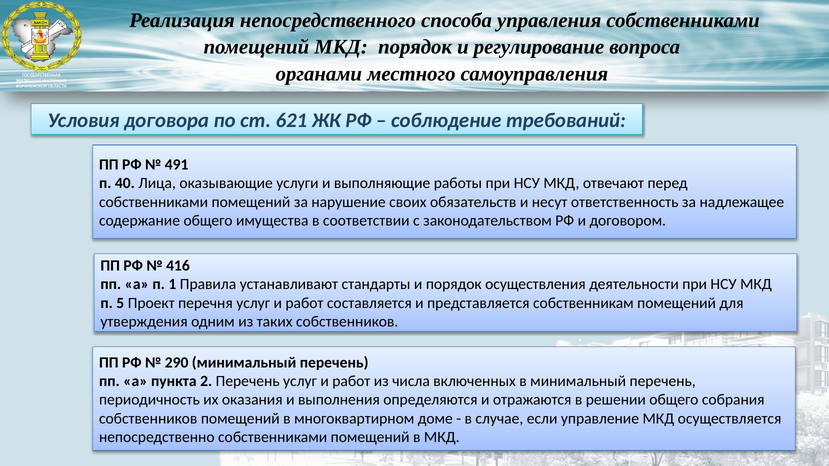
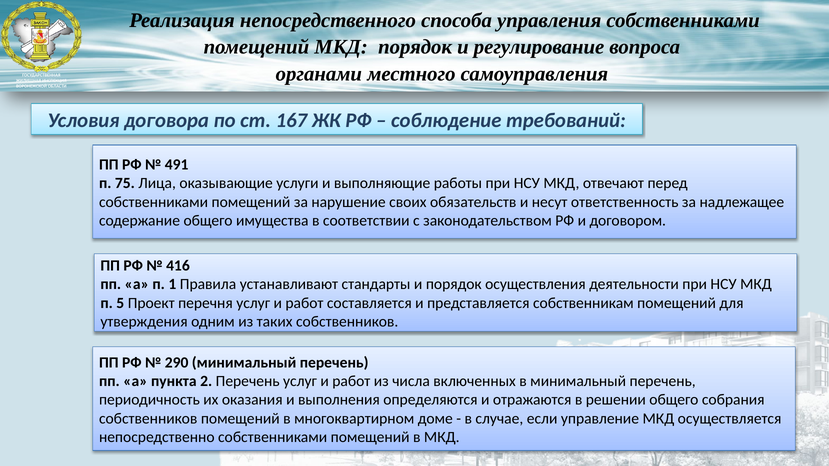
621: 621 -> 167 (291, 121)
40: 40 -> 75 (125, 183)
